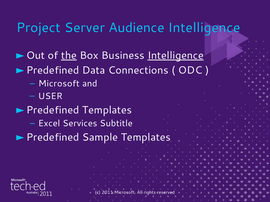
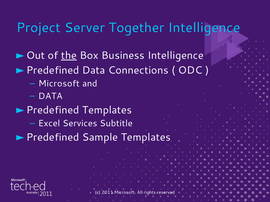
Audience: Audience -> Together (136, 28)
Intelligence underline: present -> none (176, 56)
USER: USER -> DATA (50, 96)
